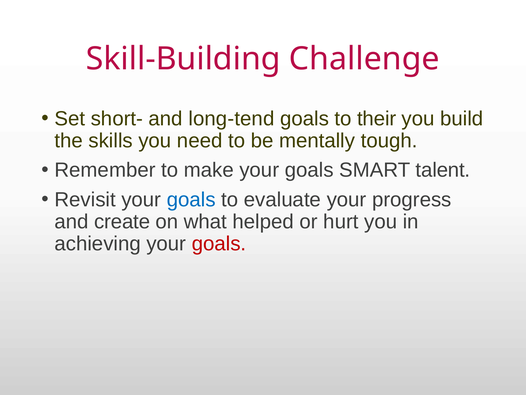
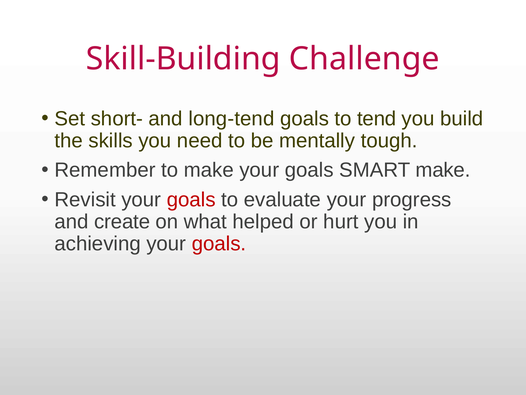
their: their -> tend (377, 119)
SMART talent: talent -> make (443, 170)
goals colour: blue -> red (191, 199)
